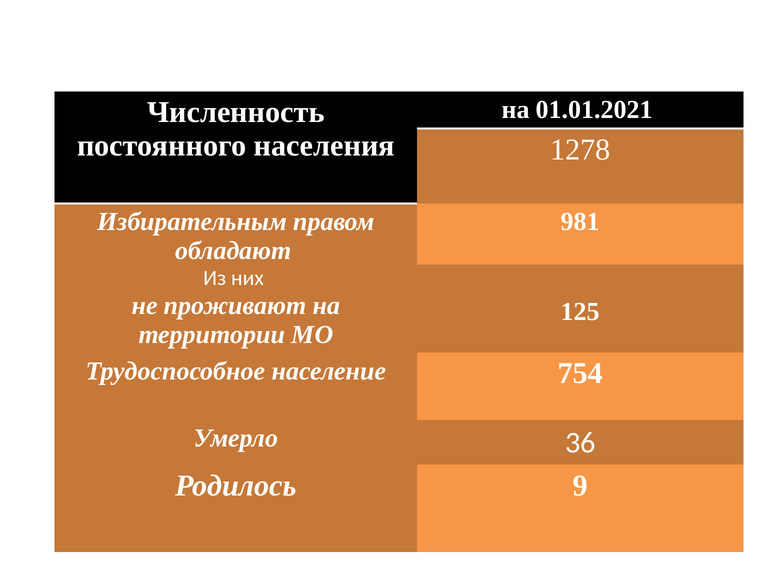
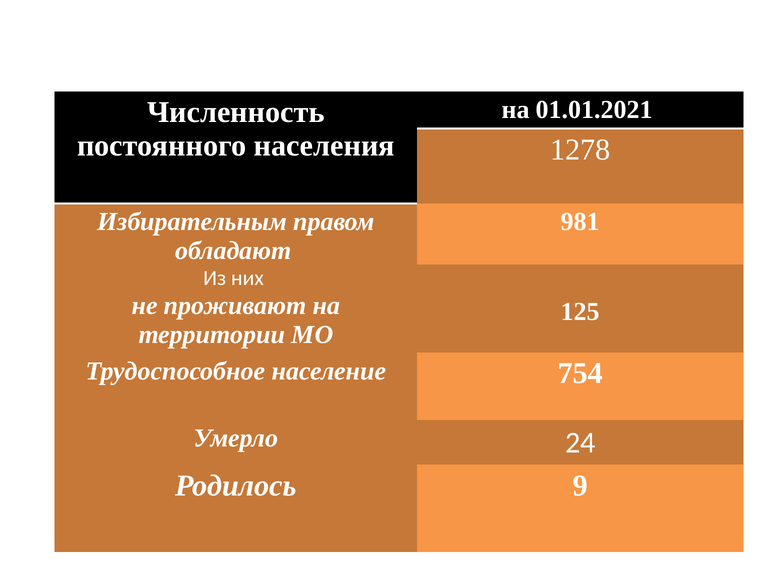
36: 36 -> 24 (580, 442)
